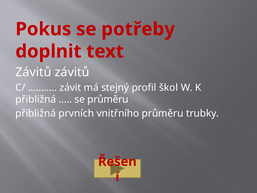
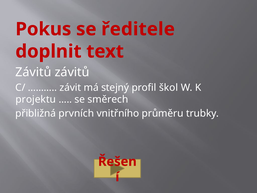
potřeby: potřeby -> ředitele (138, 29)
přibližná: přibližná -> projektu (36, 99)
se průměru: průměru -> směrech (108, 99)
